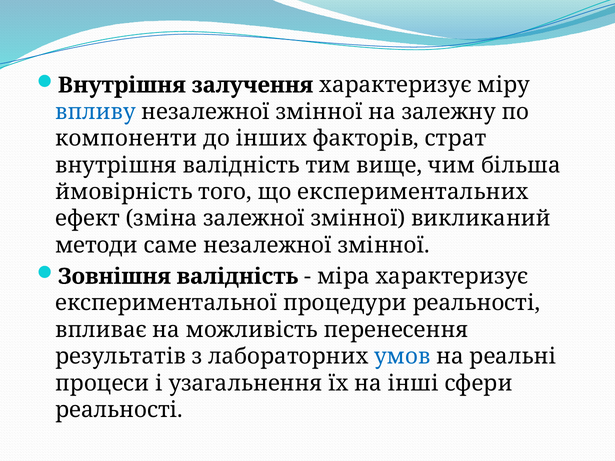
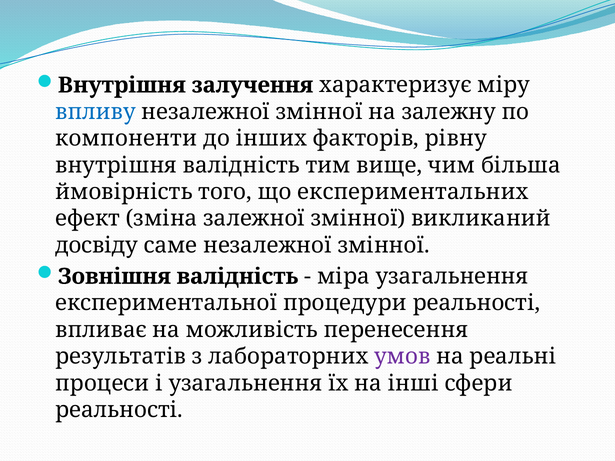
страт: страт -> рівну (456, 139)
методи: методи -> досвіду (97, 245)
міра характеризує: характеризує -> узагальнення (452, 277)
умов colour: blue -> purple (402, 357)
